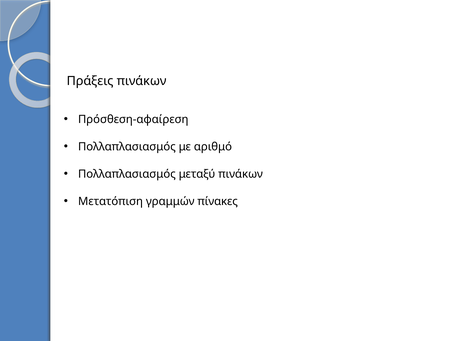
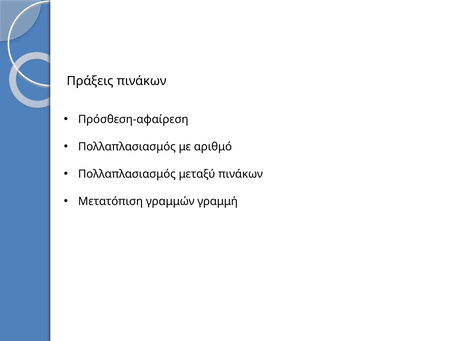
πίνακες: πίνακες -> γραμμή (218, 201)
